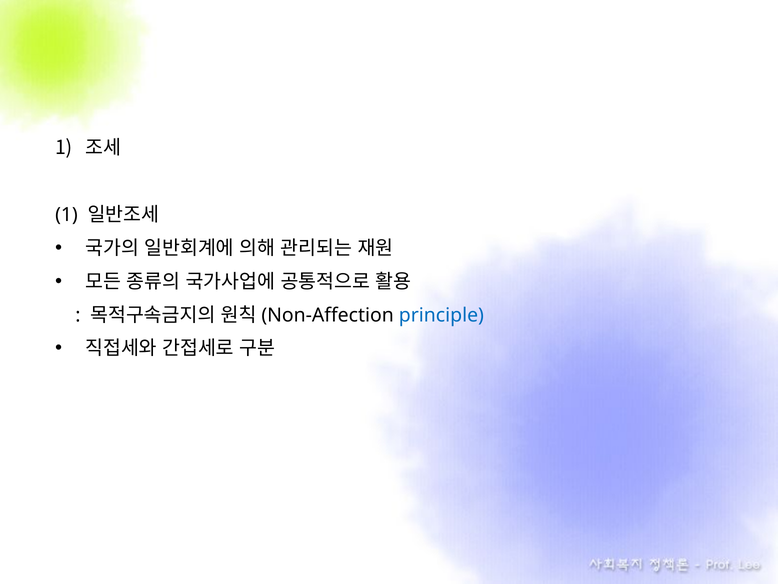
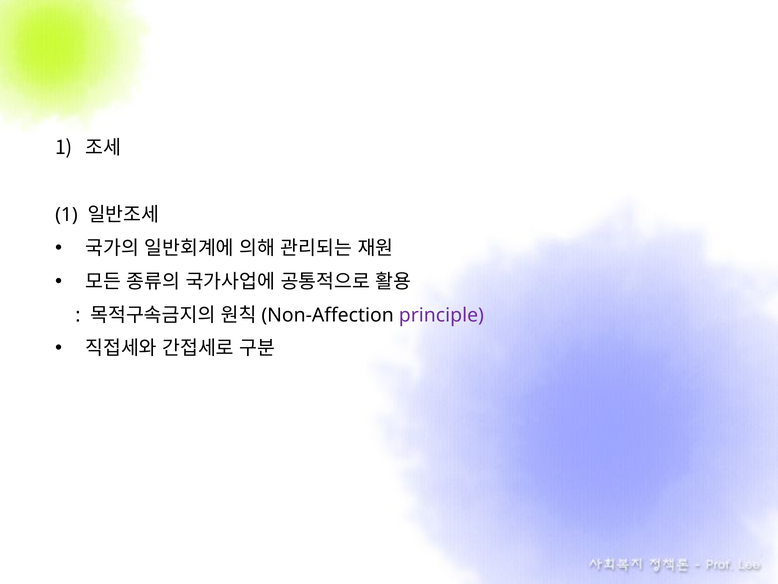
principle colour: blue -> purple (441, 315)
